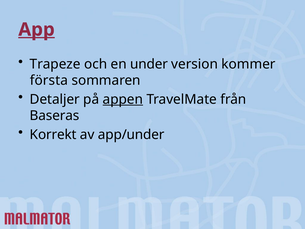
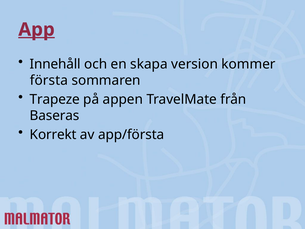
Trapeze: Trapeze -> Innehåll (55, 64)
under: under -> skapa (149, 64)
Detaljer: Detaljer -> Trapeze (55, 99)
appen underline: present -> none (123, 99)
app/under: app/under -> app/första (131, 134)
